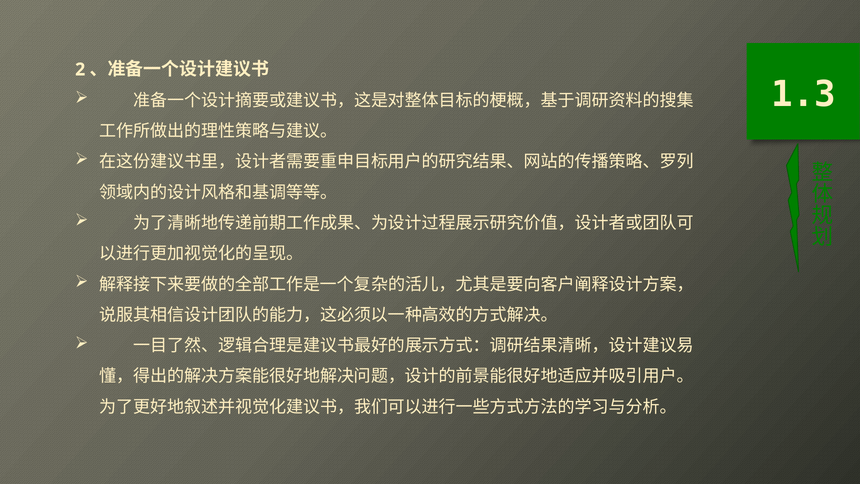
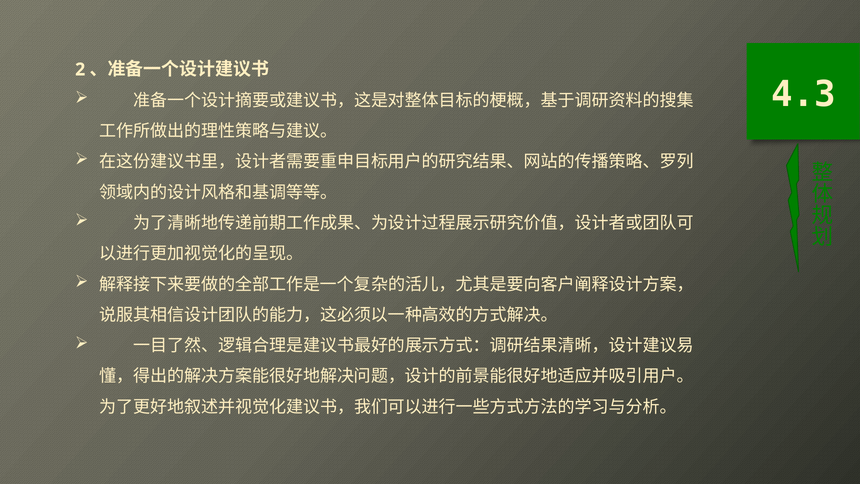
1.3: 1.3 -> 4.3 (804, 94)
